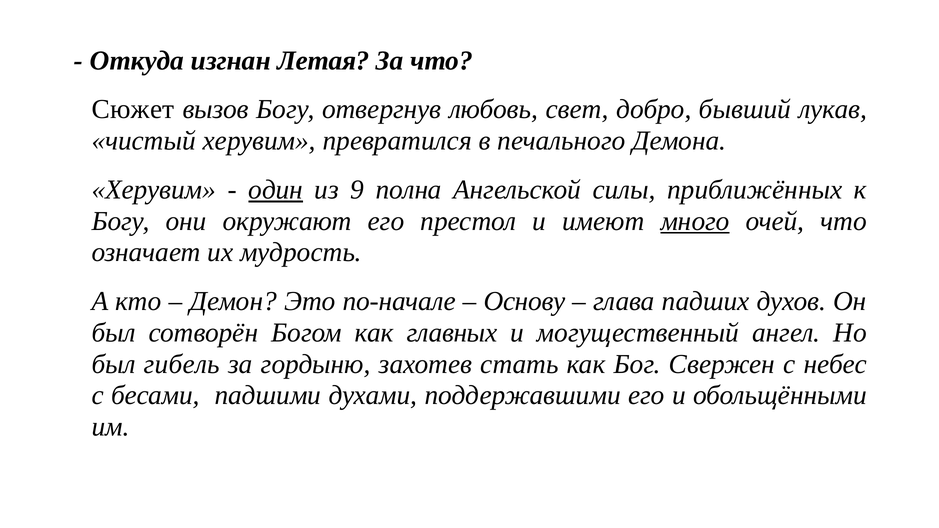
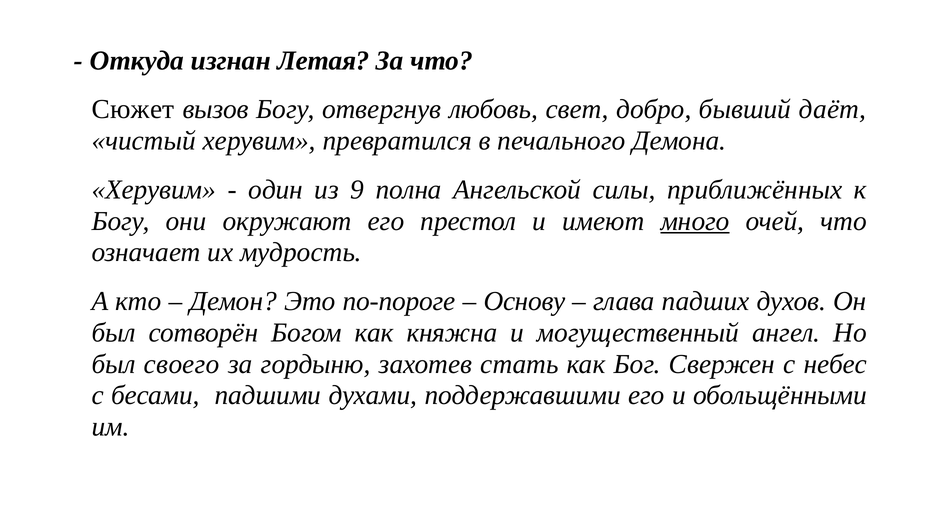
лукав: лукав -> даёт (833, 109)
один underline: present -> none (276, 190)
по-начале: по-начале -> по-пороге (399, 301)
главных: главных -> княжна (452, 333)
гибель: гибель -> своего (182, 364)
